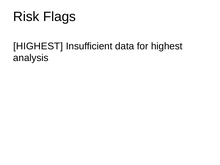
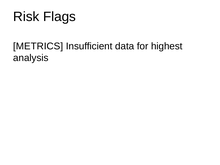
HIGHEST: HIGHEST -> METRICS (38, 46)
